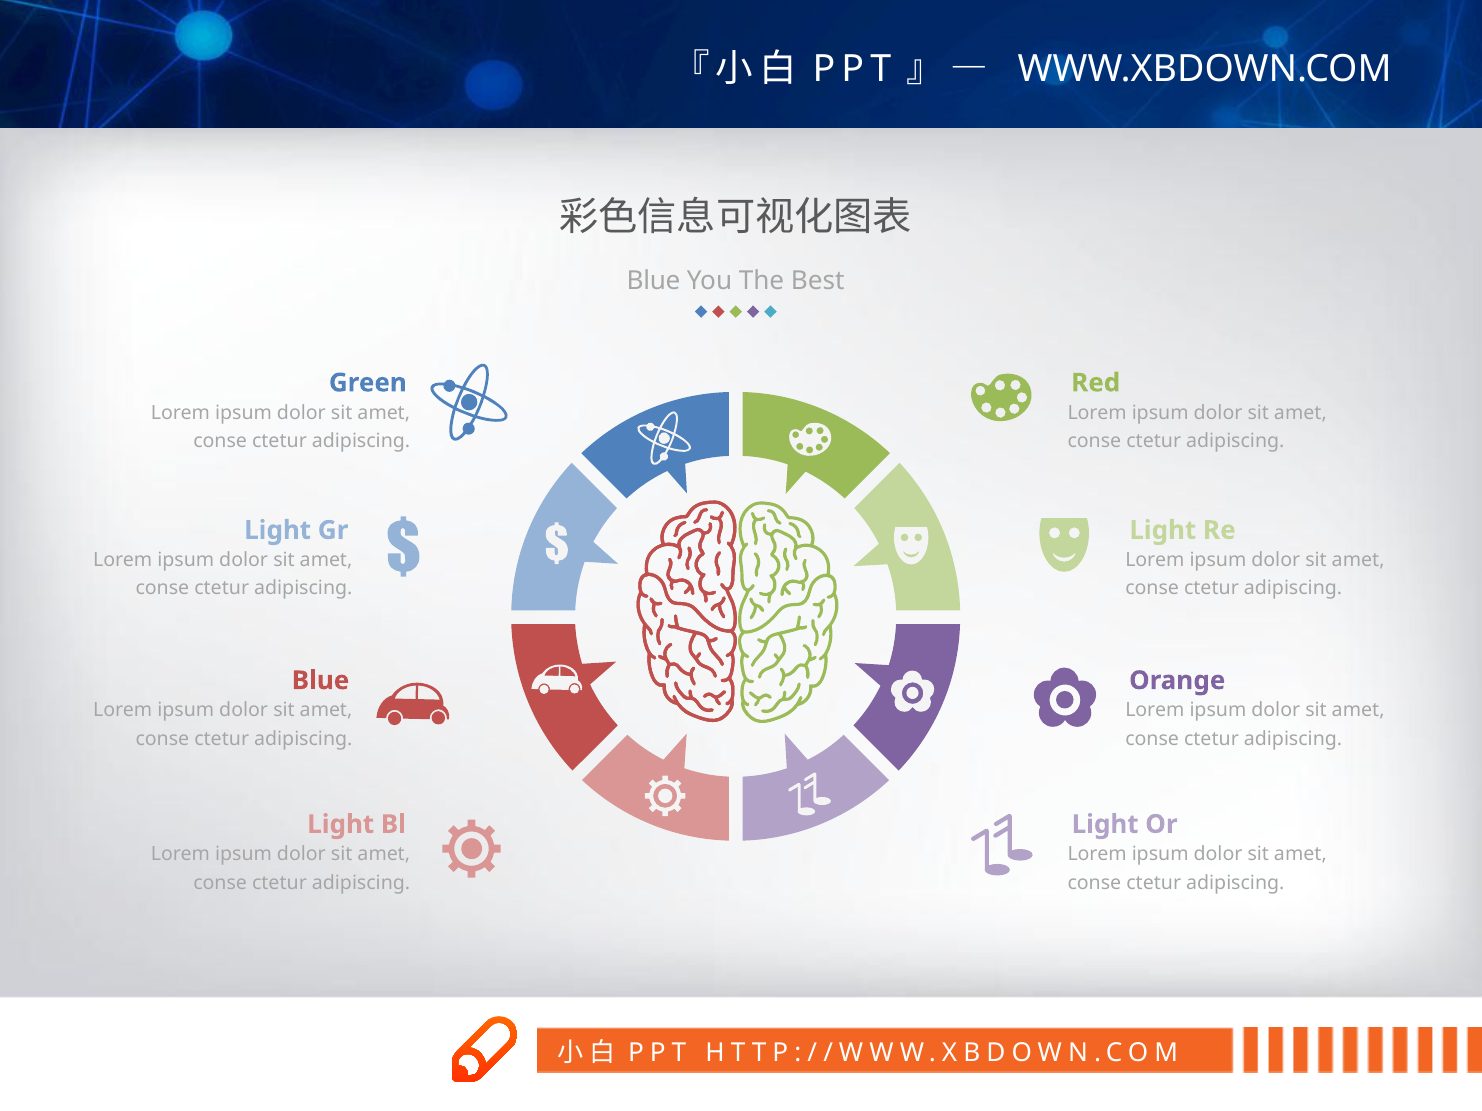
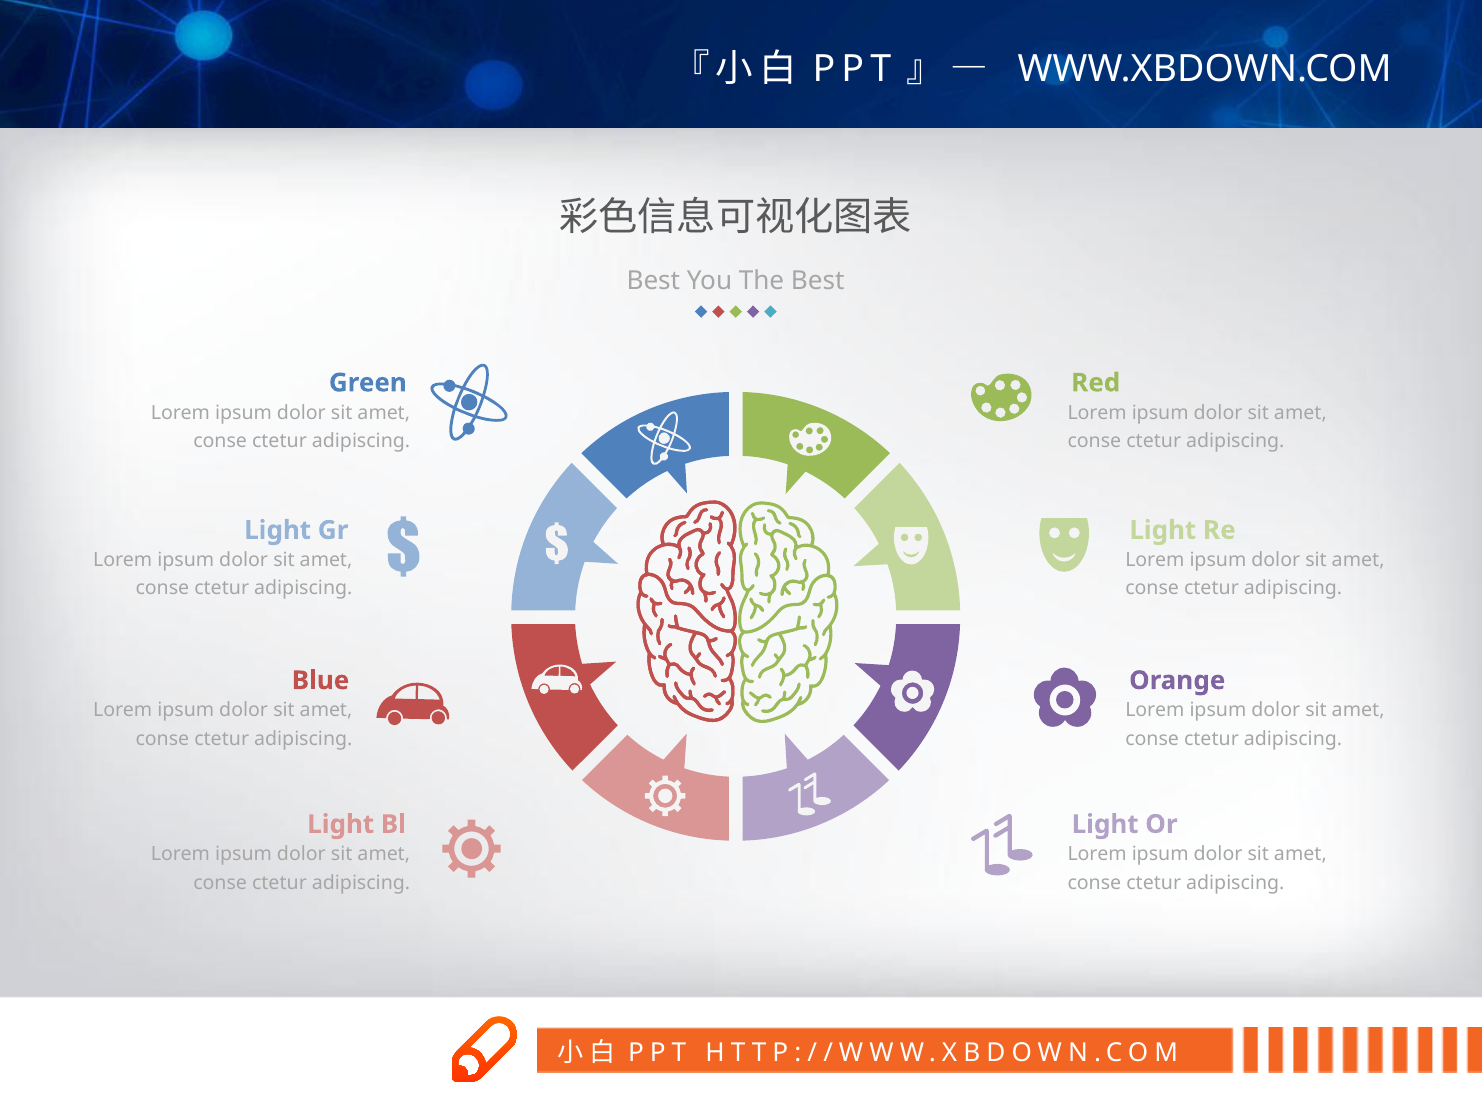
Blue: Blue -> Best (653, 281)
